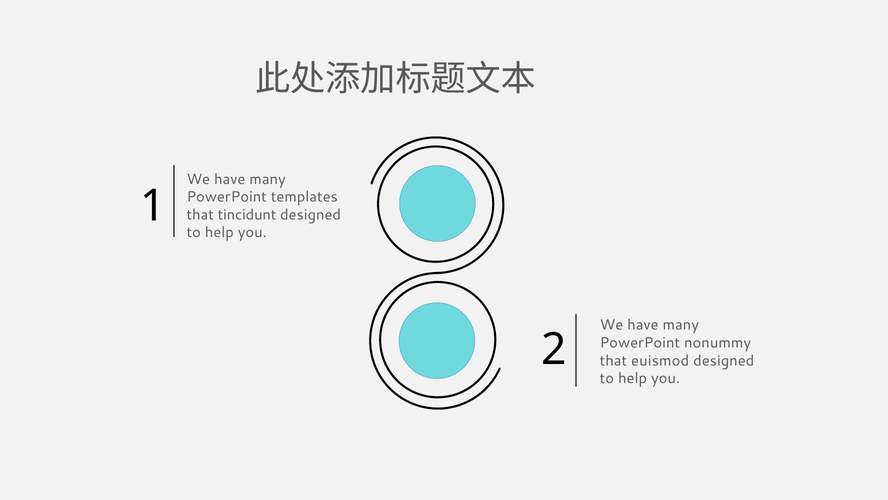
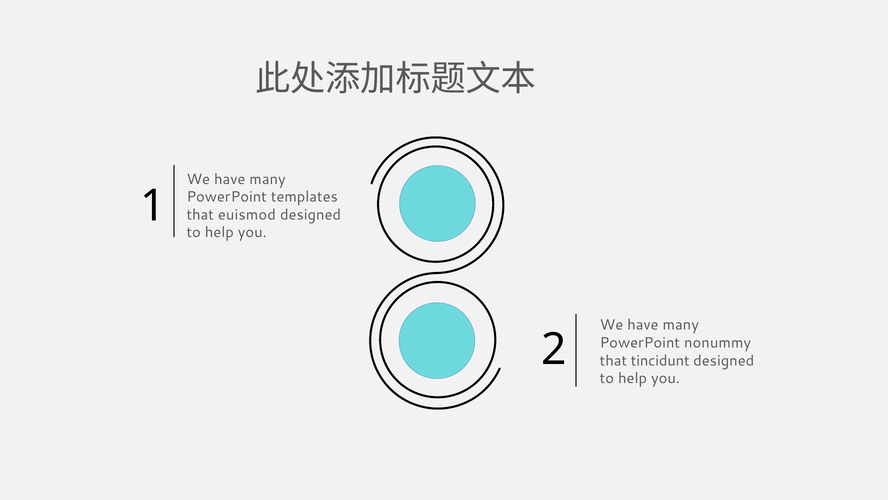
tincidunt: tincidunt -> euismod (247, 215)
euismod: euismod -> tincidunt (660, 360)
